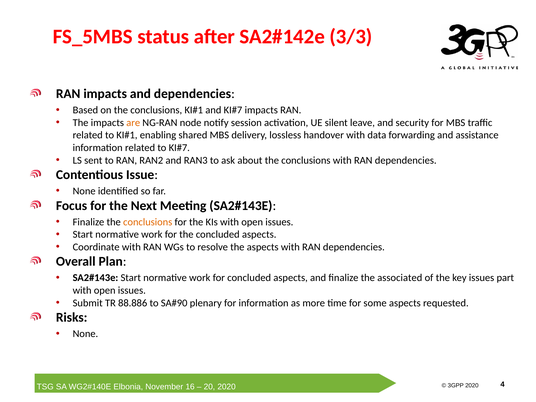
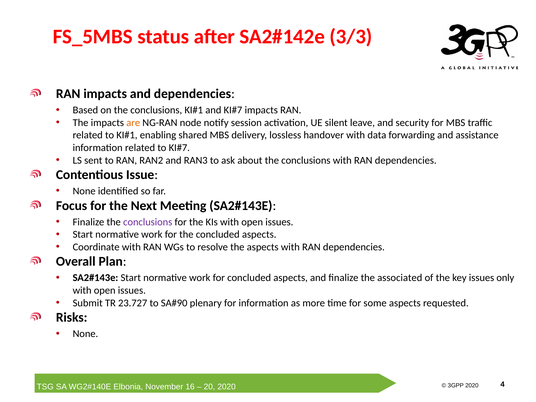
conclusions colour: orange -> purple (148, 222)
part: part -> only (505, 278)
88.886: 88.886 -> 23.727 (133, 303)
